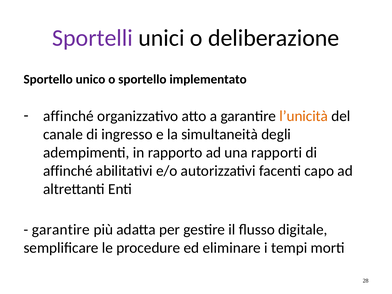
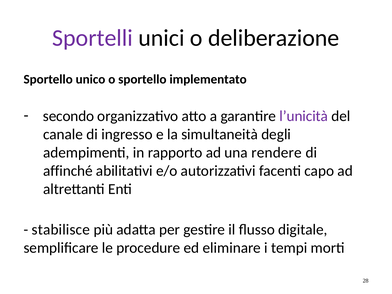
affinché: affinché -> secondo (69, 116)
l’unicità colour: orange -> purple (304, 116)
rapporti: rapporti -> rendere (277, 153)
garantire: garantire -> stabilisce (61, 229)
